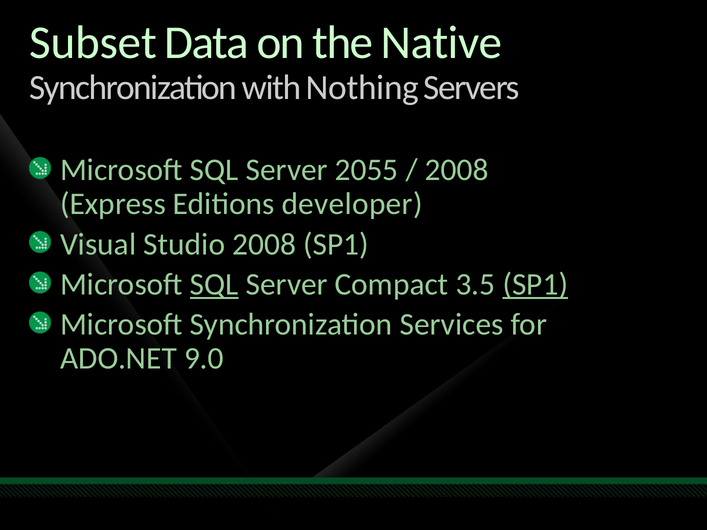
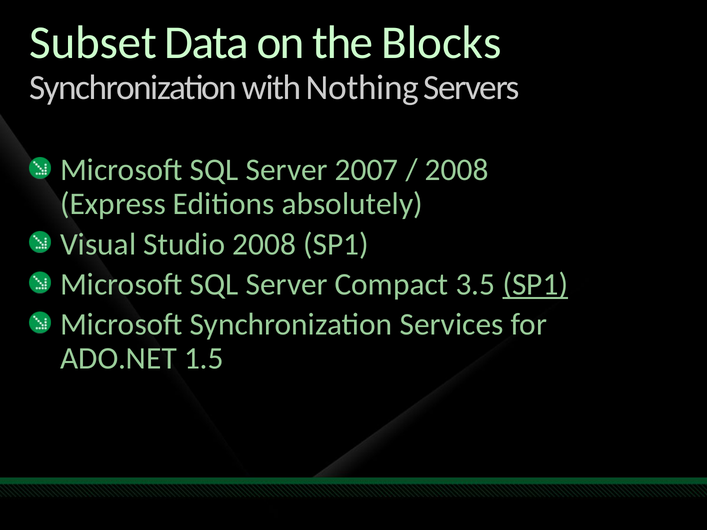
Native: Native -> Blocks (441, 43)
2055: 2055 -> 2007 (367, 170)
developer: developer -> absolutely (352, 204)
SQL underline: present -> none (214, 285)
9.0: 9.0 -> 1.5 (204, 359)
